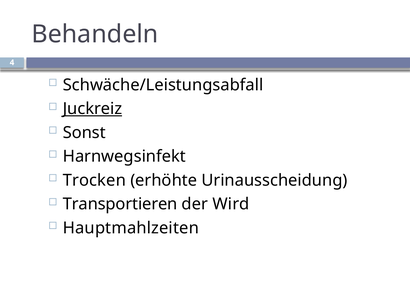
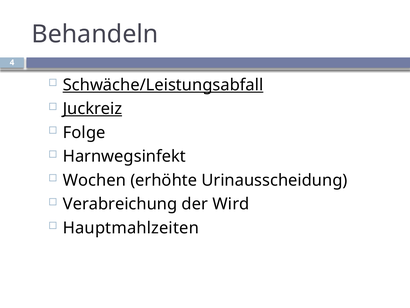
Schwäche/Leistungsabfall underline: none -> present (163, 85)
Sonst: Sonst -> Folge (84, 132)
Trocken: Trocken -> Wochen (94, 180)
Transportieren: Transportieren -> Verabreichung (120, 204)
